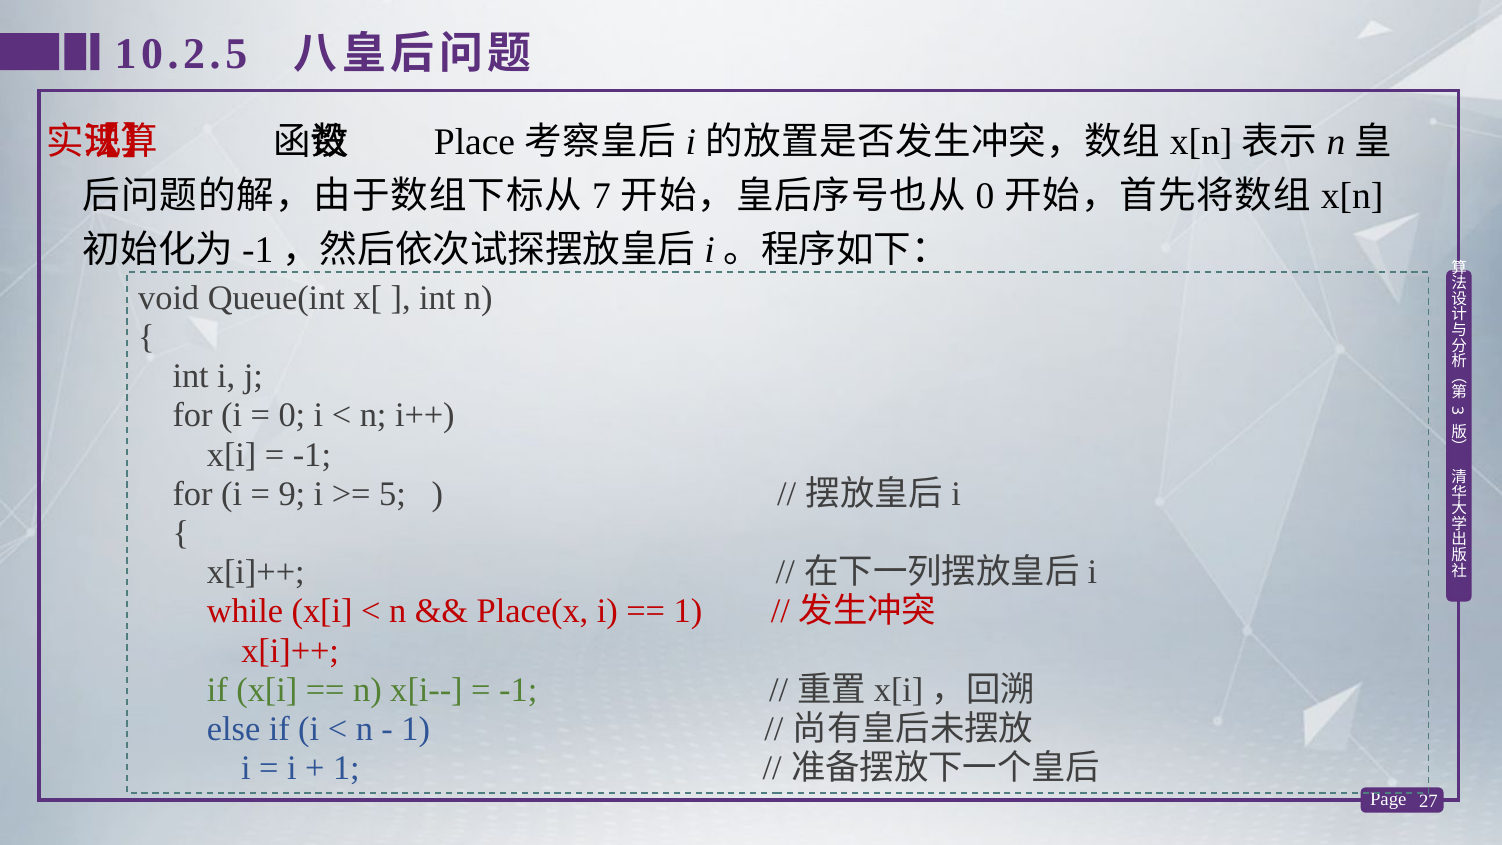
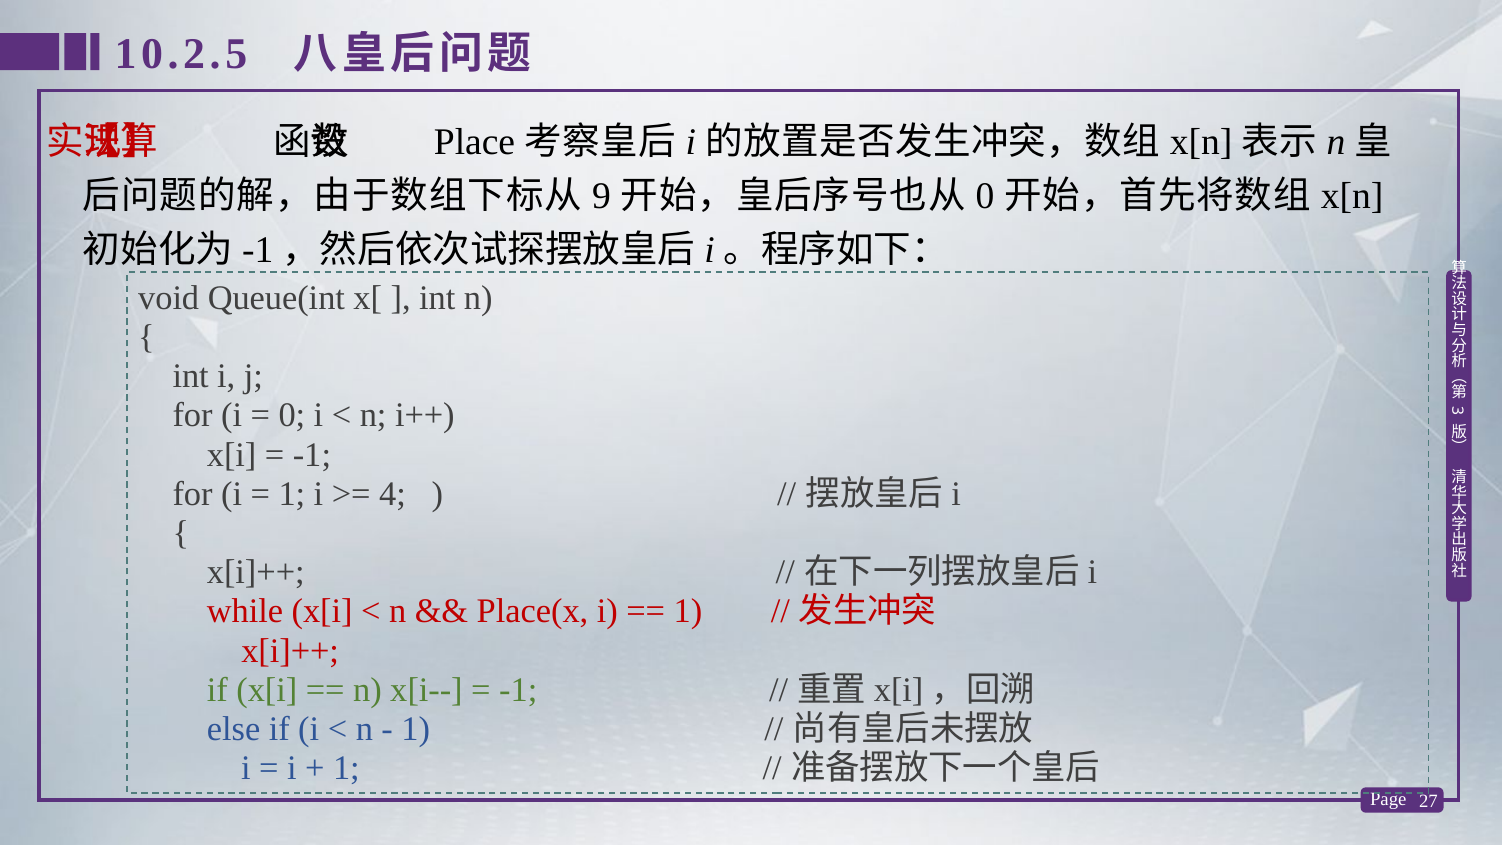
7: 7 -> 9 (602, 196)
9: 9 -> 1 (292, 494)
5: 5 -> 4 (392, 494)
